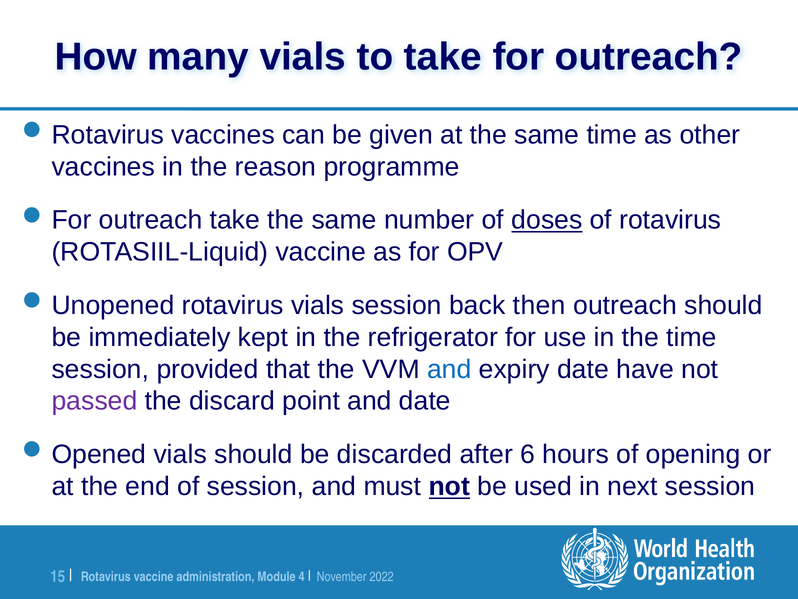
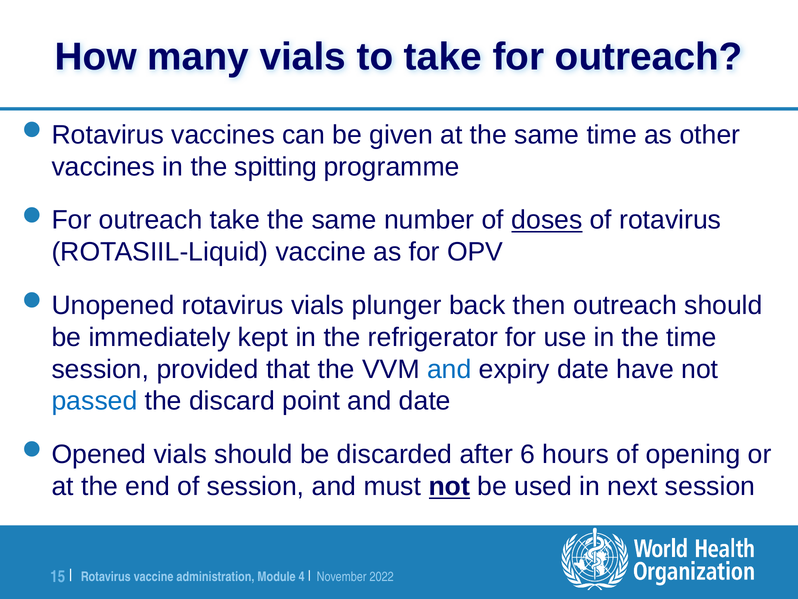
reason: reason -> spitting (276, 167)
vials session: session -> plunger (397, 305)
passed colour: purple -> blue (95, 401)
